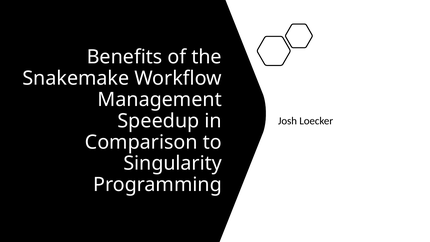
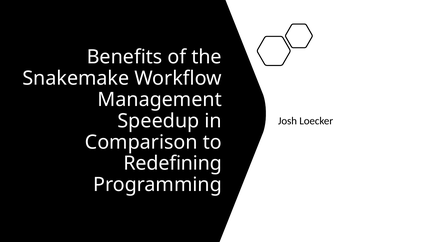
Singularity: Singularity -> Redefining (173, 163)
